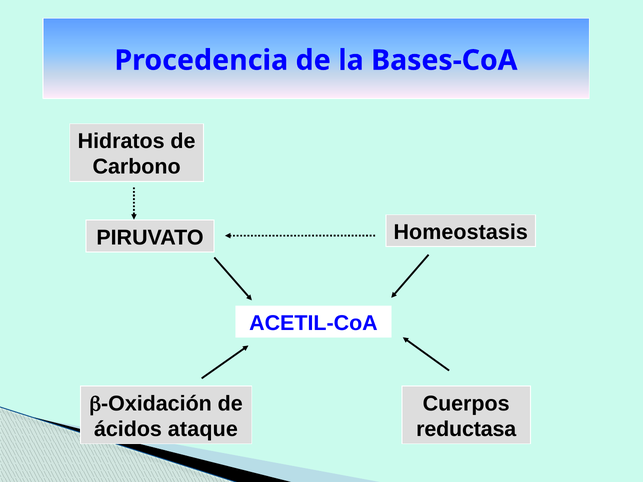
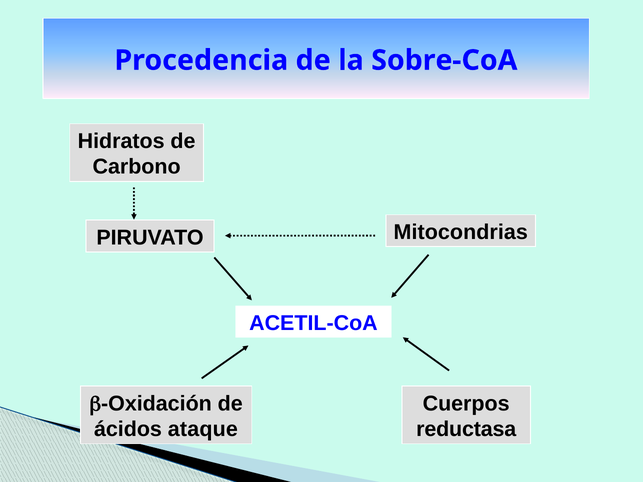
Bases-CoA: Bases-CoA -> Sobre-CoA (444, 60)
Homeostasis: Homeostasis -> Mitocondrias (461, 232)
